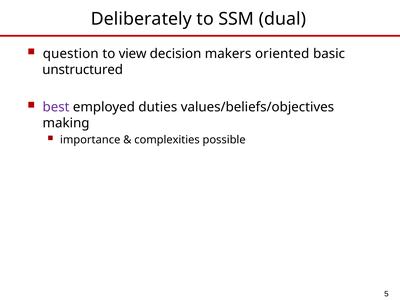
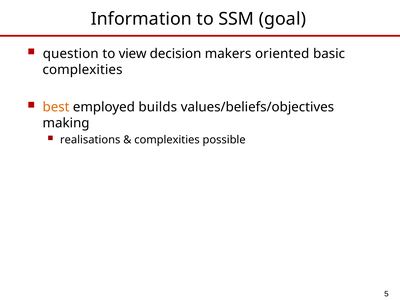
Deliberately: Deliberately -> Information (141, 19)
dual: dual -> goal (282, 19)
unstructured: unstructured -> complexities (83, 70)
best colour: purple -> orange (56, 107)
duties: duties -> builds (158, 107)
importance: importance -> realisations (90, 140)
